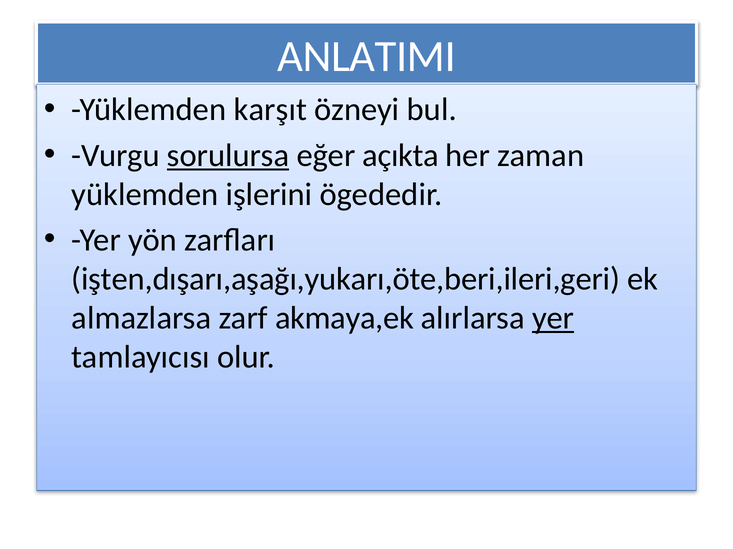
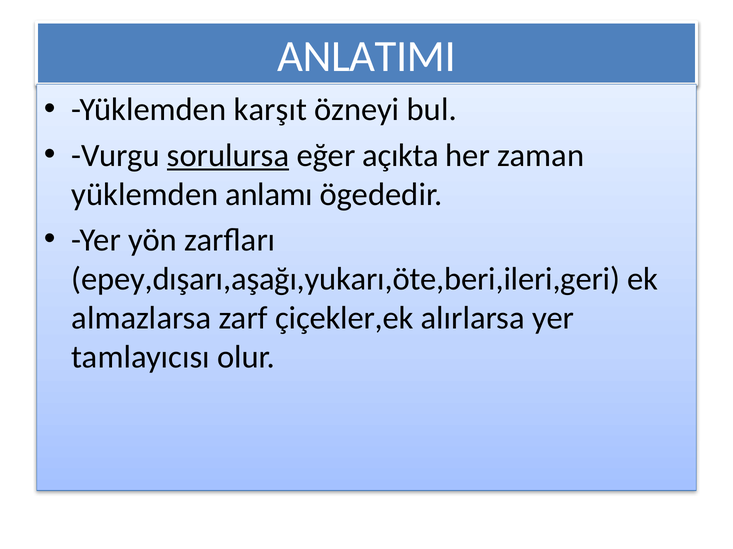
işlerini: işlerini -> anlamı (269, 195)
işten,dışarı,aşağı,yukarı,öte,beri,ileri,geri: işten,dışarı,aşağı,yukarı,öte,beri,ileri,geri -> epey,dışarı,aşağı,yukarı,öte,beri,ileri,geri (346, 279)
akmaya,ek: akmaya,ek -> çiçekler,ek (344, 318)
yer underline: present -> none (553, 318)
